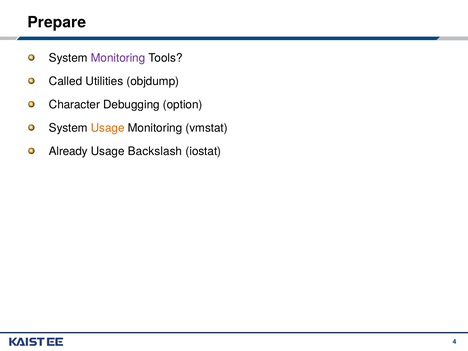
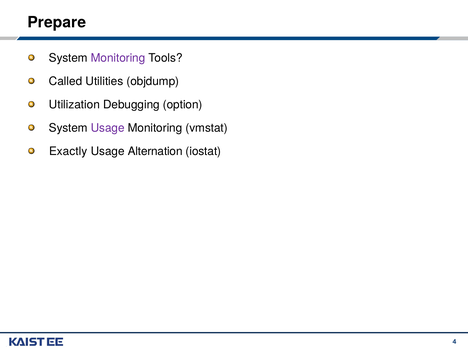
Character: Character -> Utilization (74, 105)
Usage colour: orange -> purple (108, 128)
Already: Already -> Exactly (68, 151)
Backslash: Backslash -> Alternation (155, 151)
